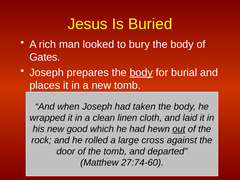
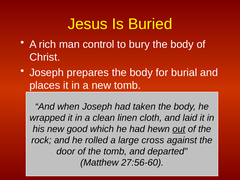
looked: looked -> control (99, 44)
Gates: Gates -> Christ (45, 57)
body underline: present -> none (141, 73)
27:74-60: 27:74-60 -> 27:56-60 (142, 163)
